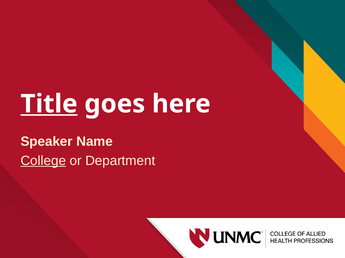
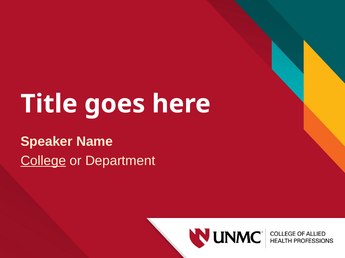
Title underline: present -> none (49, 104)
